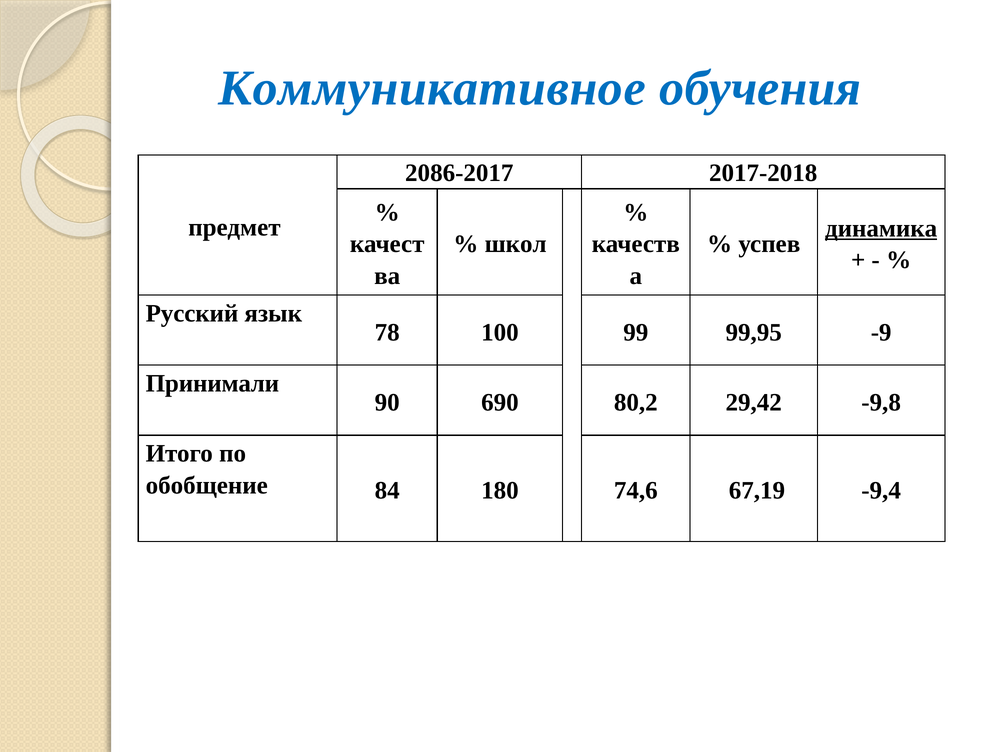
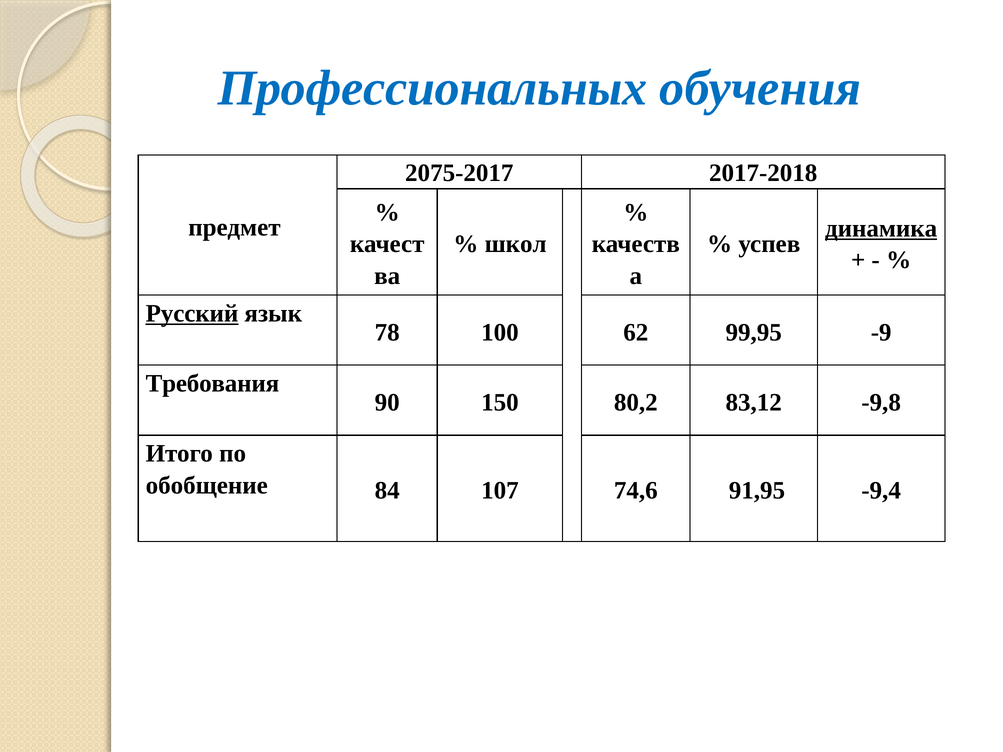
Коммуникативное: Коммуникативное -> Профессиональных (432, 88)
2086-2017: 2086-2017 -> 2075-2017 (459, 173)
Русский underline: none -> present (192, 313)
99: 99 -> 62 (636, 332)
Принимали: Принимали -> Требования (212, 383)
690: 690 -> 150 (500, 403)
29,42: 29,42 -> 83,12 (754, 403)
180: 180 -> 107 (500, 491)
67,19: 67,19 -> 91,95 (757, 491)
